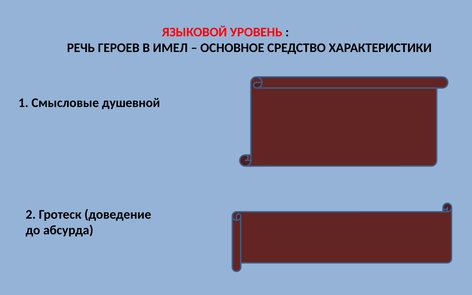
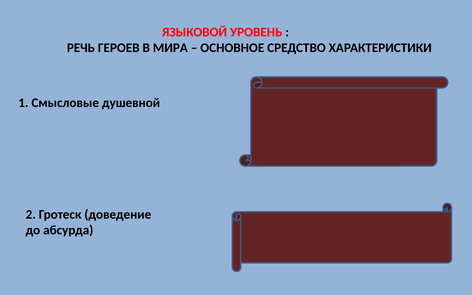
ИМЕЛ: ИМЕЛ -> МИРА (170, 48)
